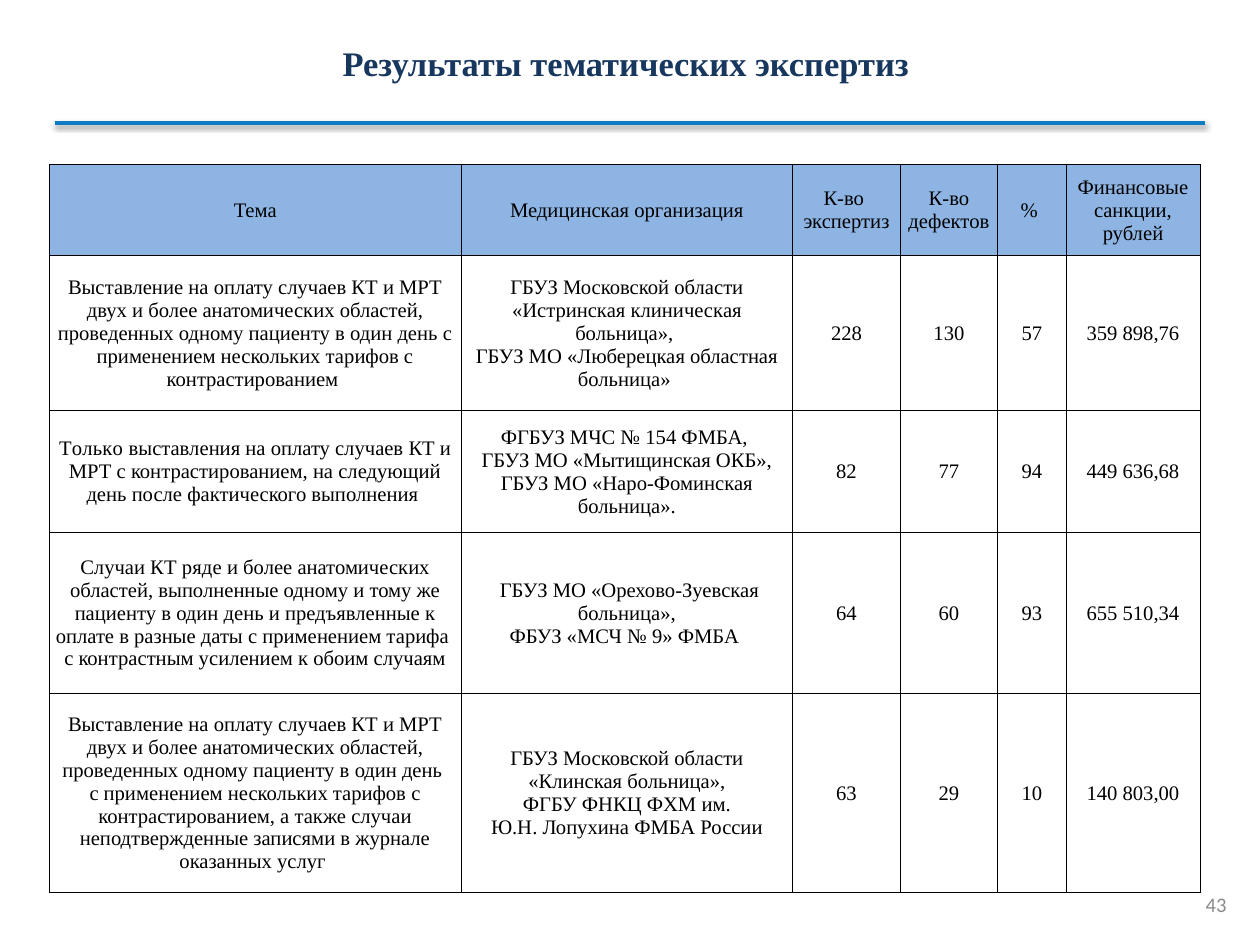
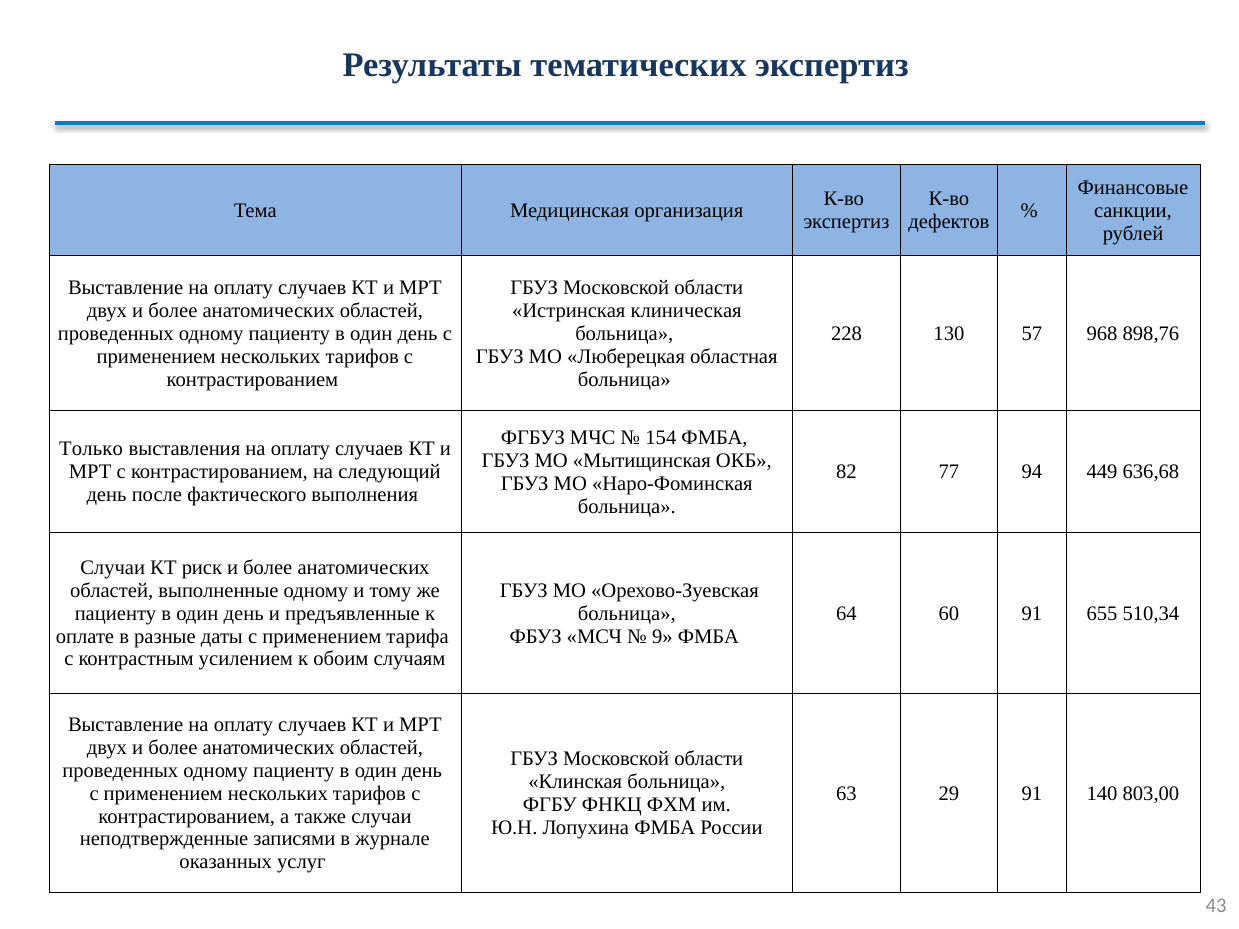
359: 359 -> 968 (1102, 334)
ряде: ряде -> риск (202, 568)
60 93: 93 -> 91 (1032, 613)
29 10: 10 -> 91 (1032, 794)
